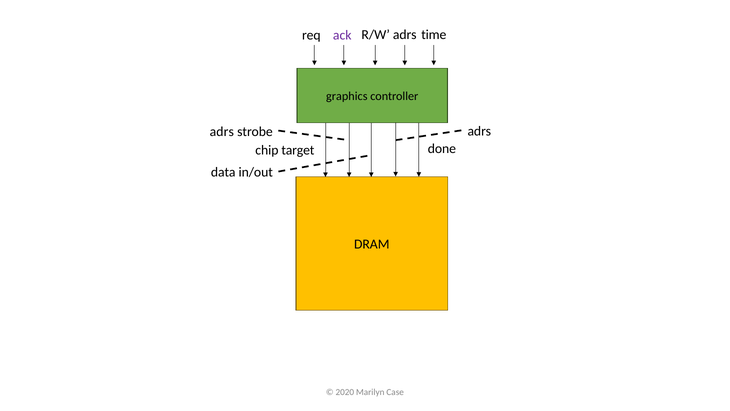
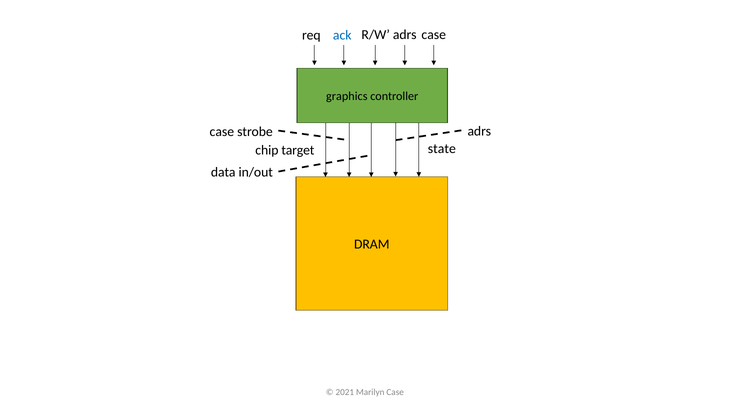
ack colour: purple -> blue (342, 35)
adrs time: time -> case (434, 35)
adrs: adrs -> case (222, 131)
done: done -> state (442, 149)
2020: 2020 -> 2021 (345, 392)
